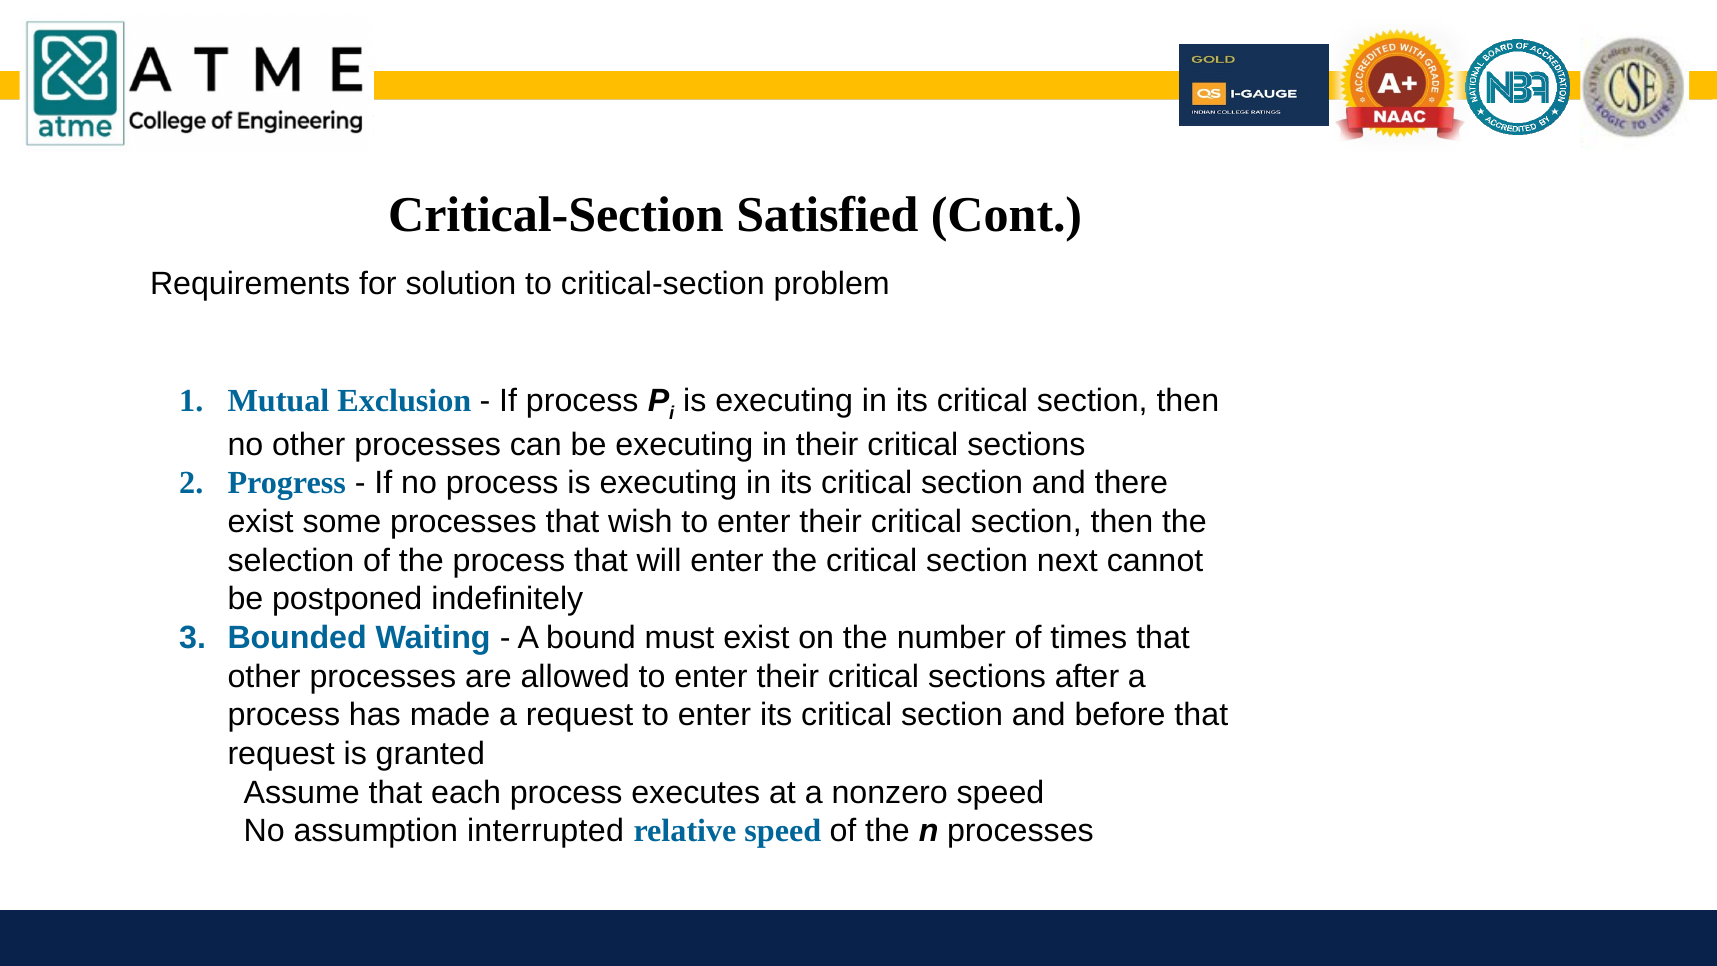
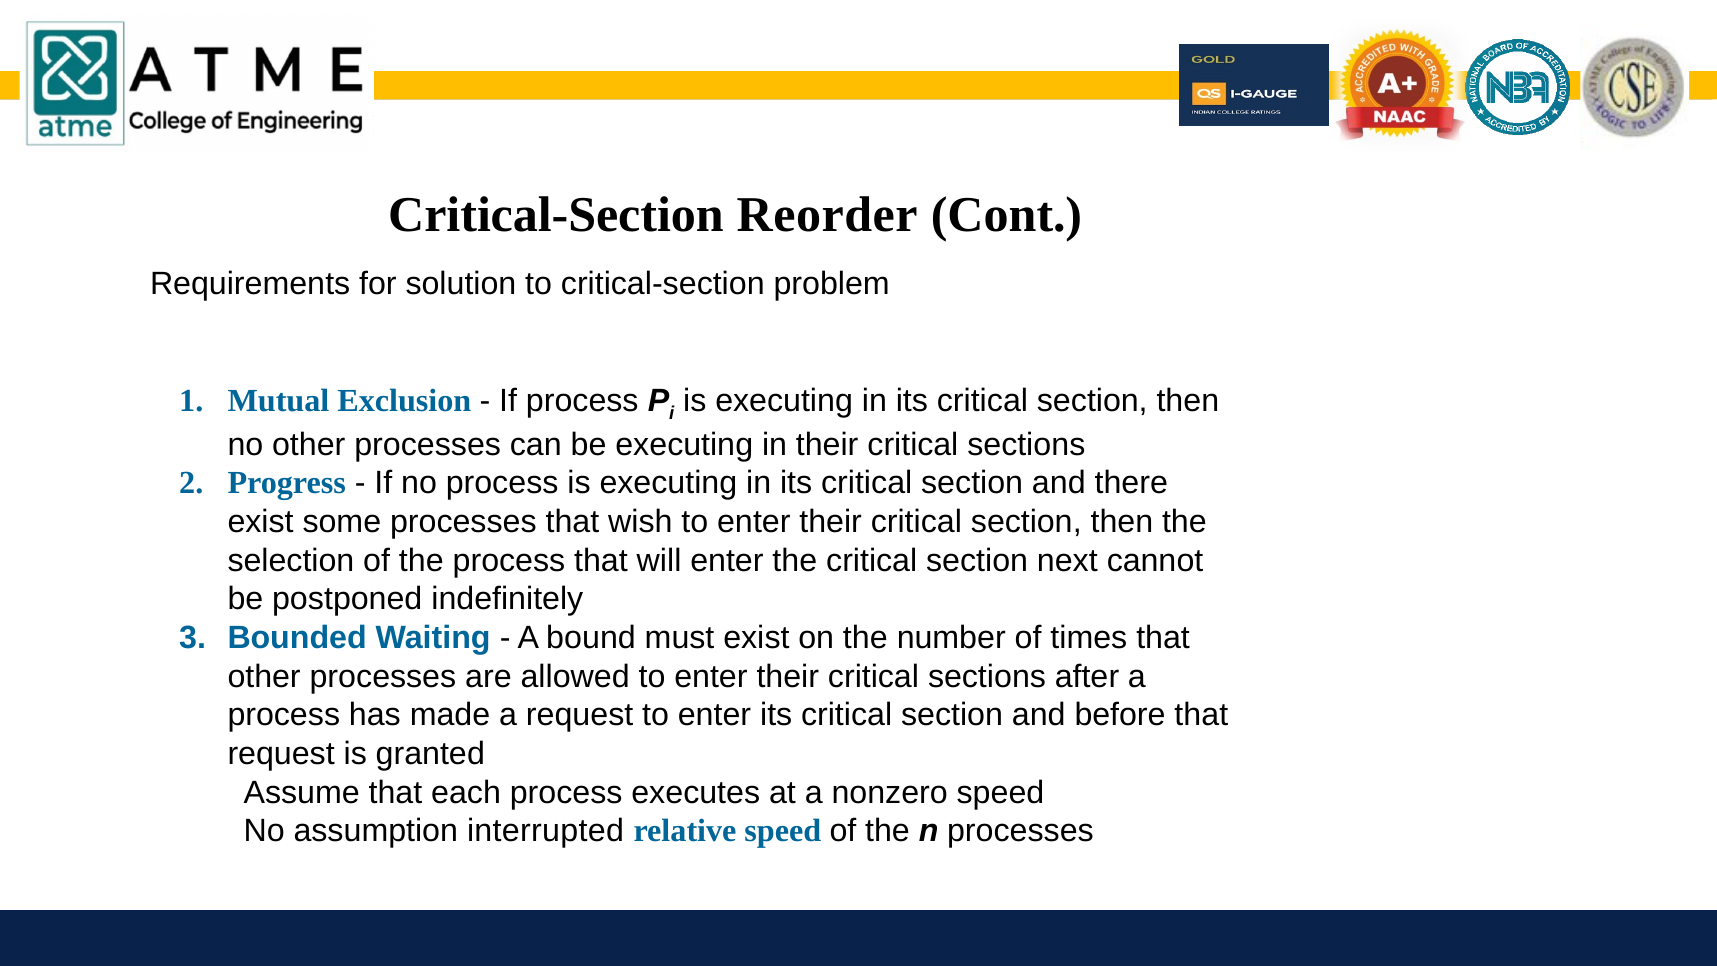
Satisfied: Satisfied -> Reorder (827, 215)
